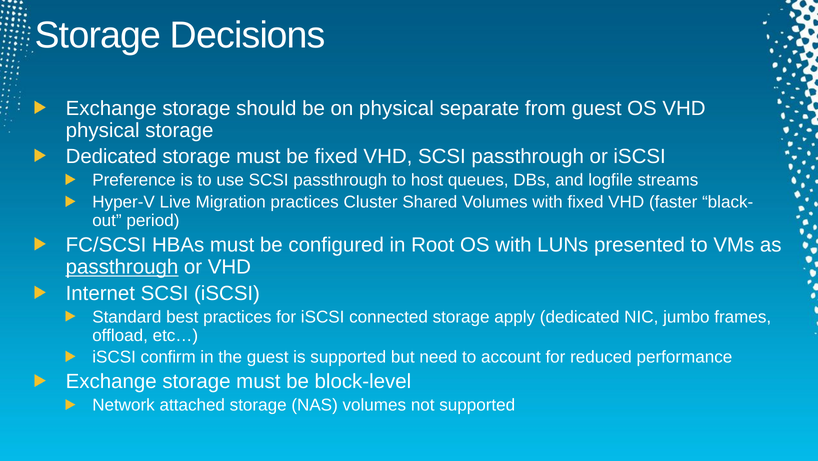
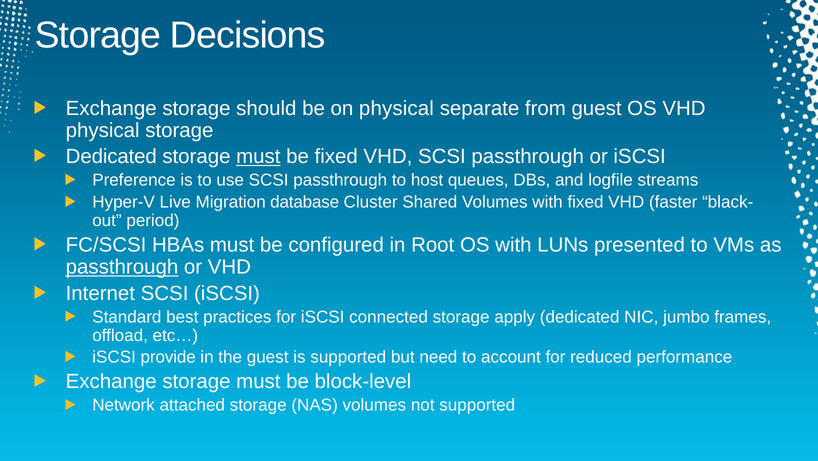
must underline: none -> present (258, 156)
Migration practices: practices -> database (305, 202)
confirm: confirm -> provide (168, 357)
